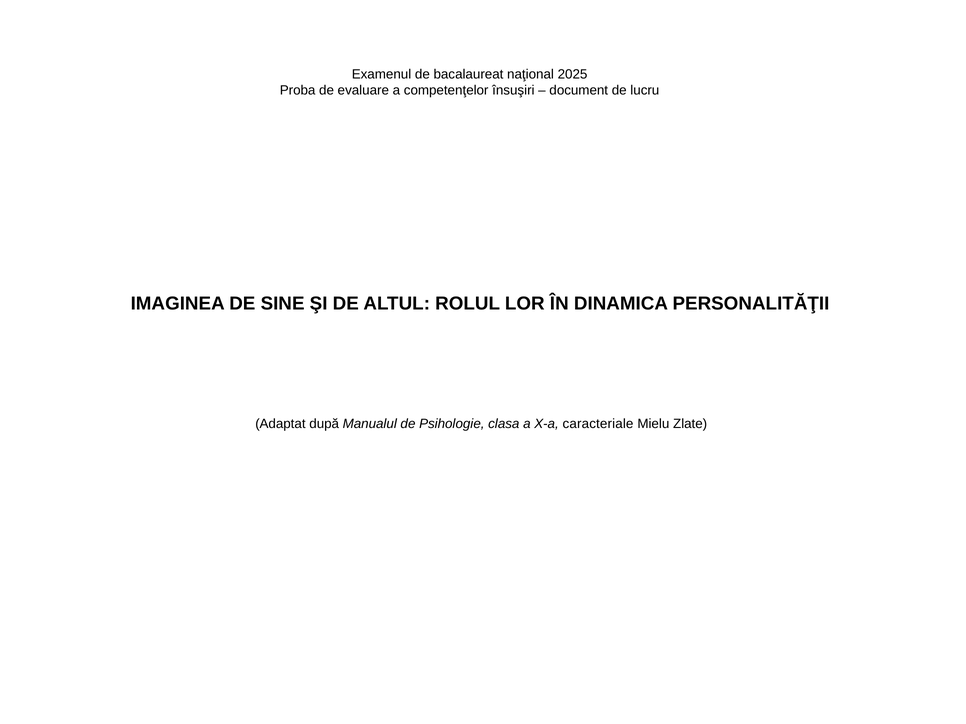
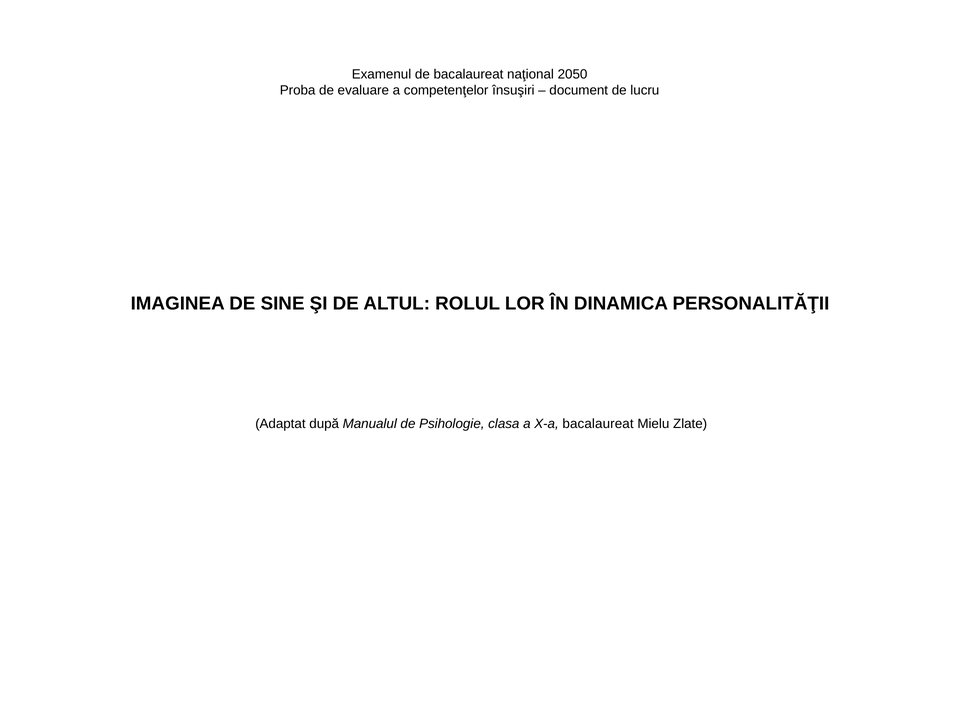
2025: 2025 -> 2050 (573, 74)
X-a caracteriale: caracteriale -> bacalaureat (598, 424)
